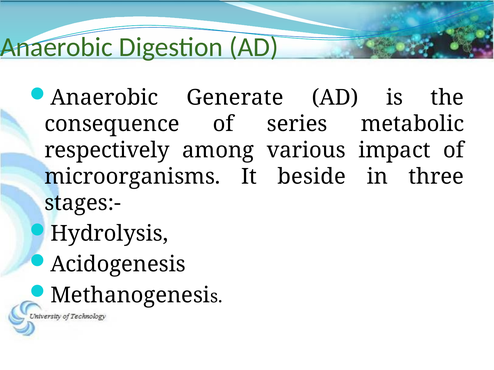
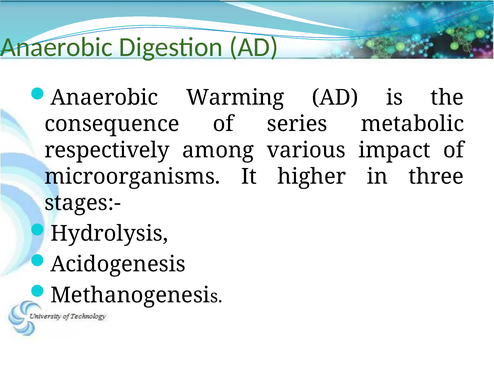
Generate: Generate -> Warming (235, 98)
beside: beside -> higher (312, 177)
